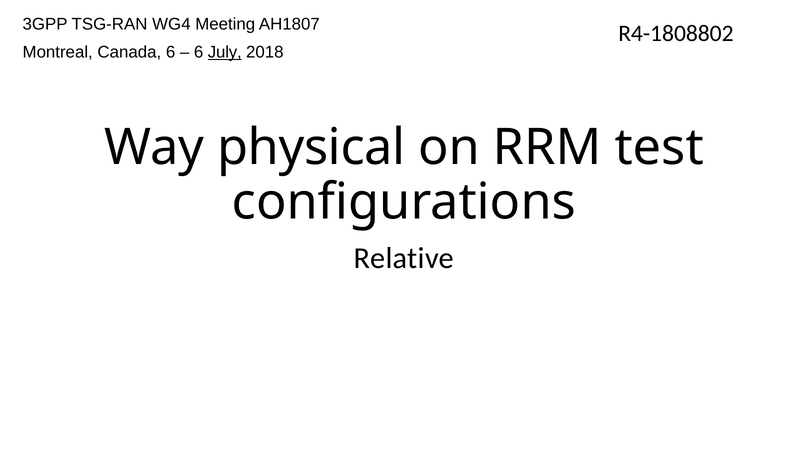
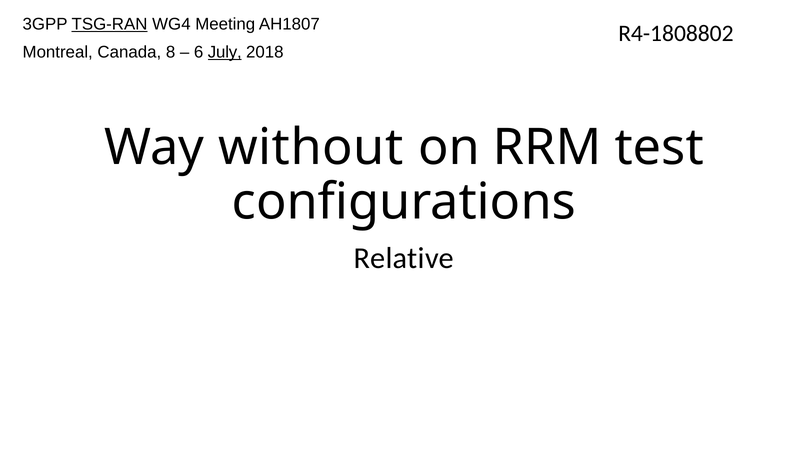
TSG-RAN underline: none -> present (110, 24)
Canada 6: 6 -> 8 (171, 52)
physical: physical -> without (311, 147)
